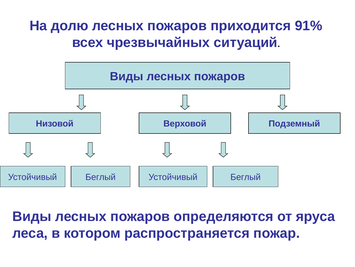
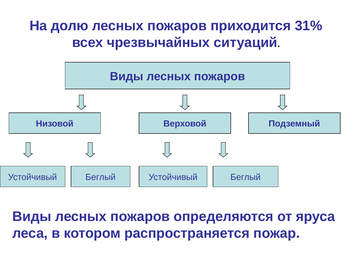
91%: 91% -> 31% (309, 26)
